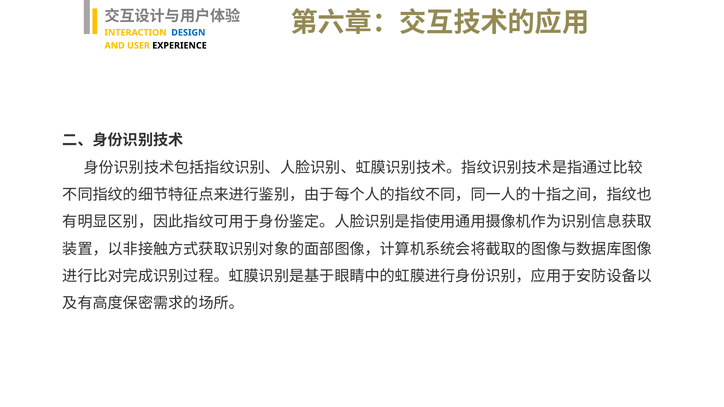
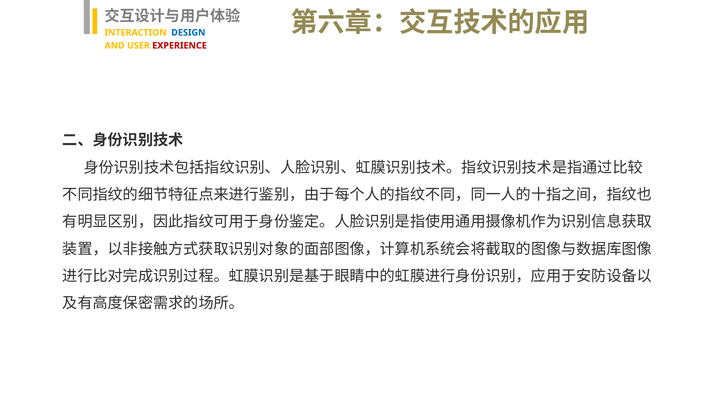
EXPERIENCE colour: black -> red (180, 46)
